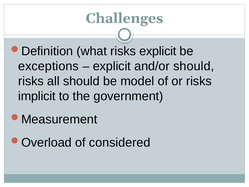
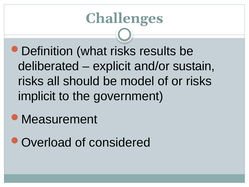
risks explicit: explicit -> results (158, 51)
exceptions: exceptions -> deliberated (49, 66)
and/or should: should -> sustain (194, 66)
